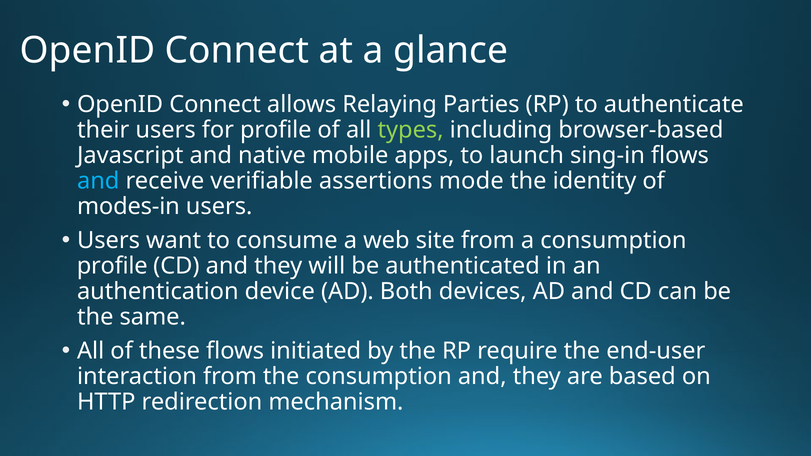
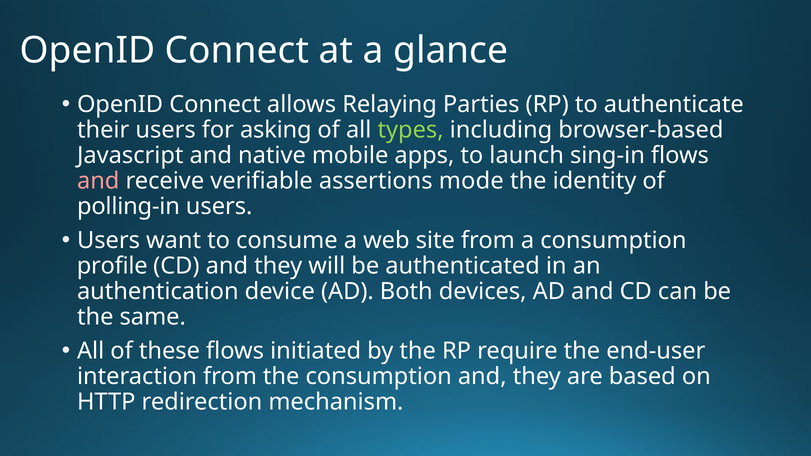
for profile: profile -> asking (276, 130)
and colour: light blue -> pink (98, 181)
modes-in: modes-in -> polling-in (128, 206)
